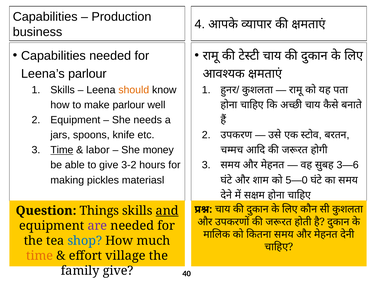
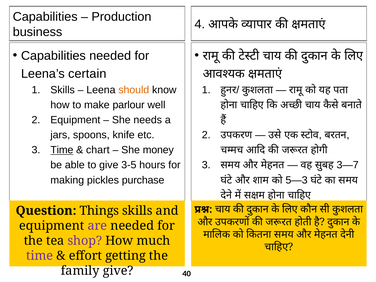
Leena’s parlour: parlour -> certain (87, 74)
labor: labor -> chart (98, 150)
3-2: 3-2 -> 3-5 (129, 165)
3—6: 3—6 -> 3—7 (348, 165)
materiasl: materiasl -> purchase (143, 180)
5—0: 5—0 -> 5—3 (297, 180)
and underline: present -> none (167, 211)
shop colour: blue -> purple (85, 241)
time colour: orange -> purple (40, 256)
village: village -> getting (126, 256)
